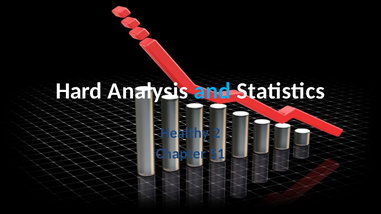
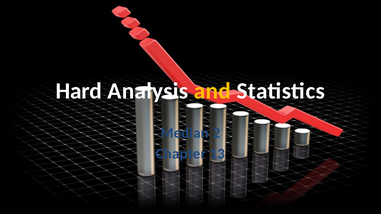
and colour: light blue -> yellow (212, 91)
Healthy: Healthy -> Median (185, 133)
51: 51 -> 13 (217, 154)
